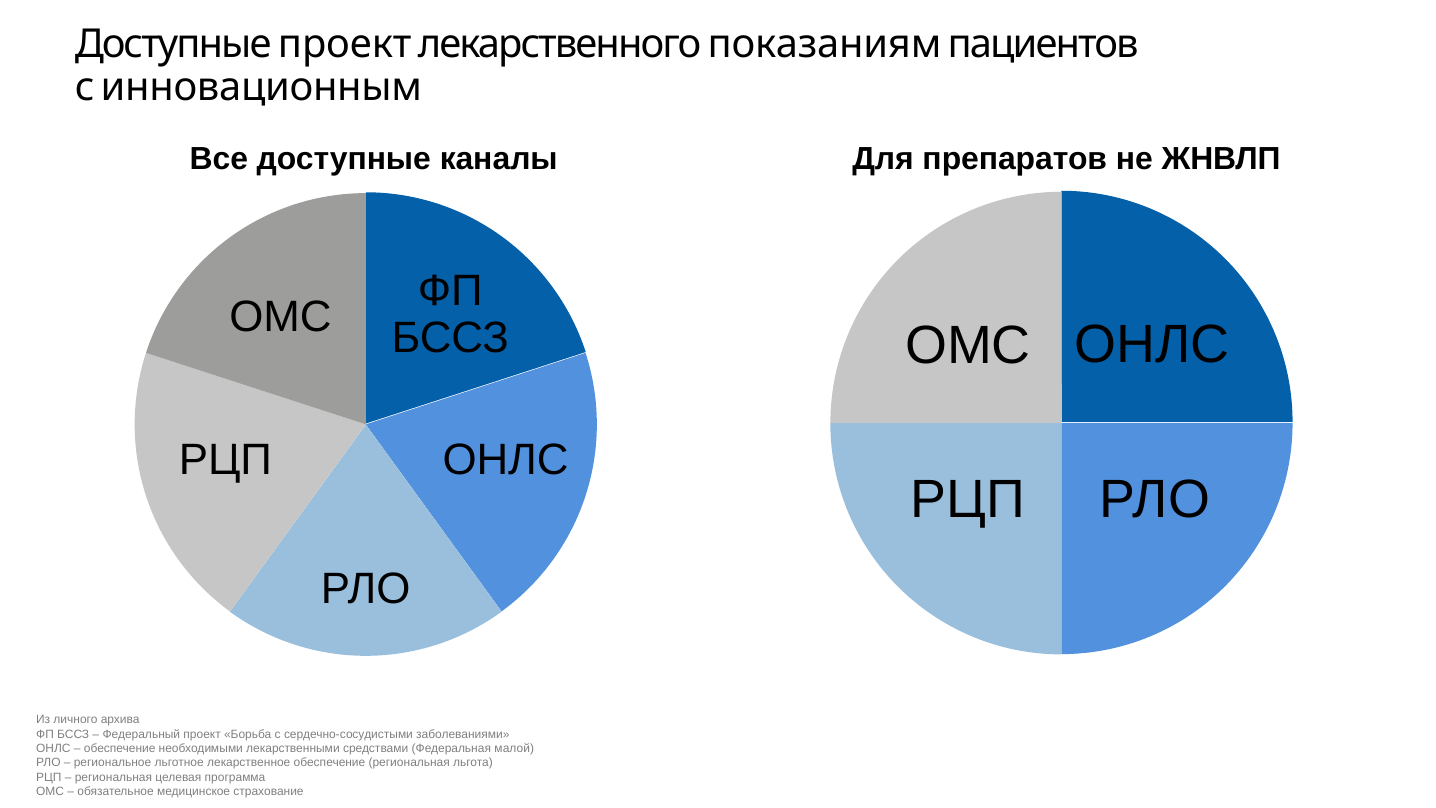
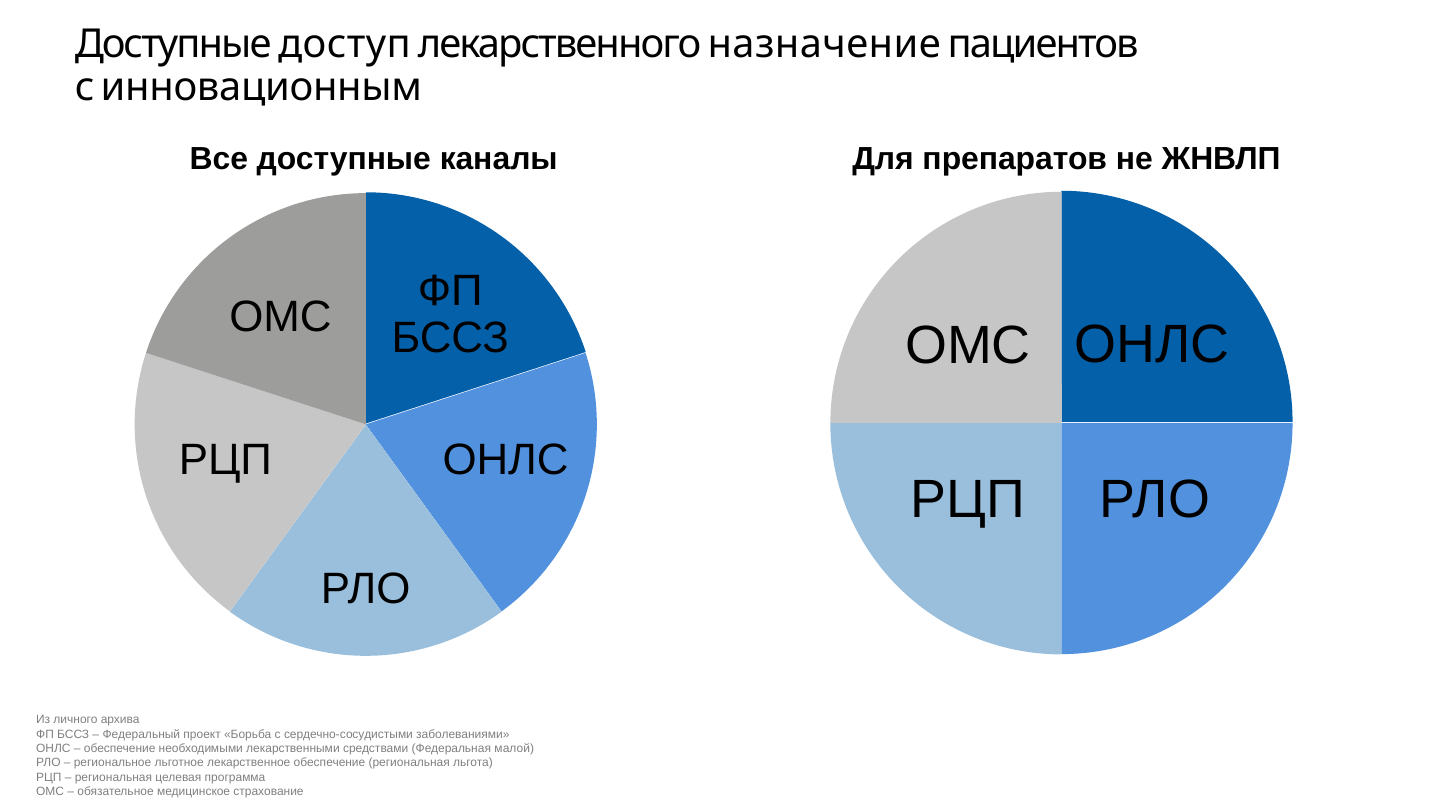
Доступные проект: проект -> доступ (344, 45)
показаниям: показаниям -> назначение (824, 45)
